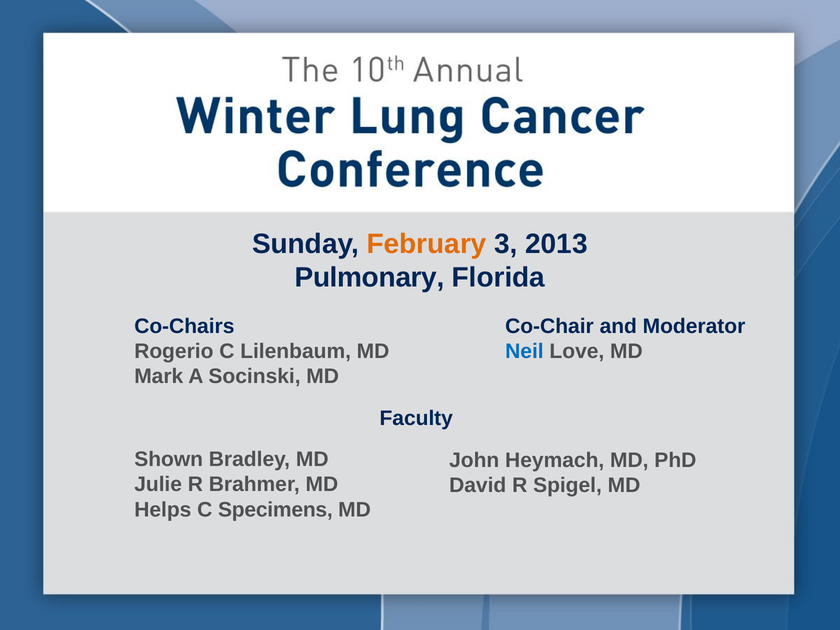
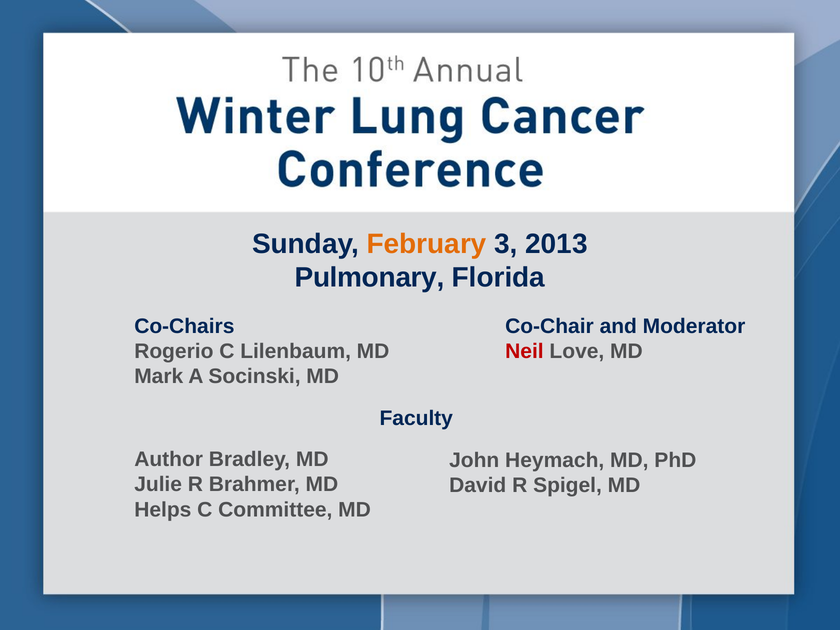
Neil colour: blue -> red (524, 351)
Shown: Shown -> Author (169, 459)
Specimens: Specimens -> Committee (275, 510)
